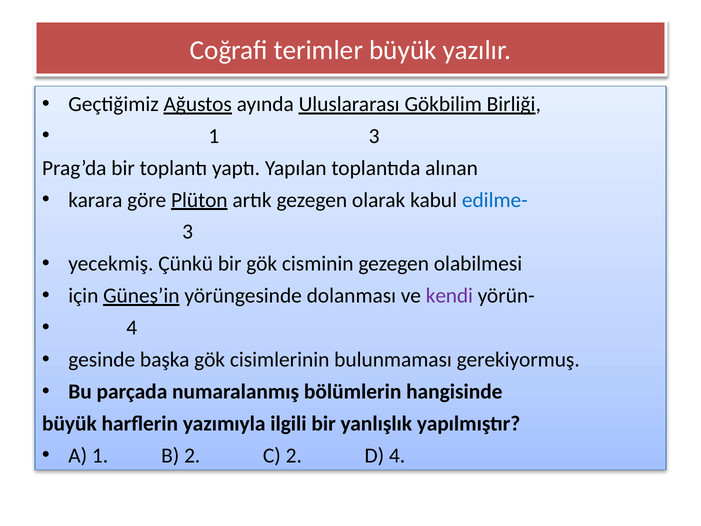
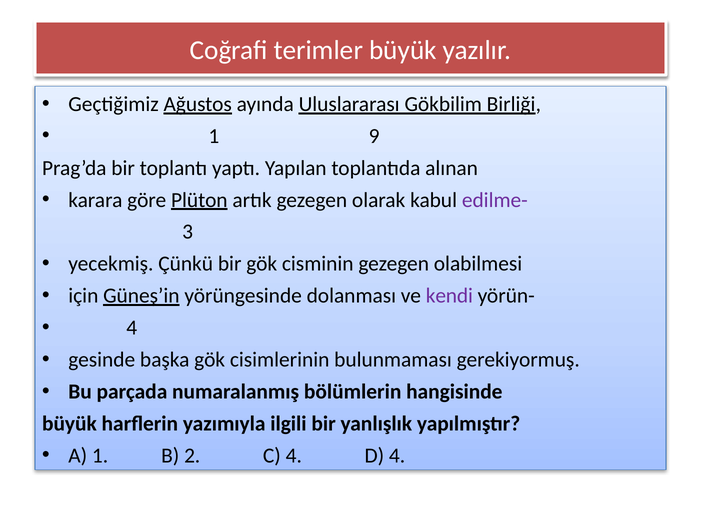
1 3: 3 -> 9 (374, 136)
edilme- colour: blue -> purple (495, 200)
C 2: 2 -> 4 (294, 455)
